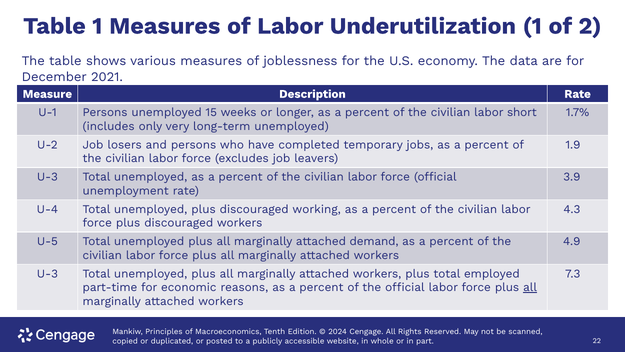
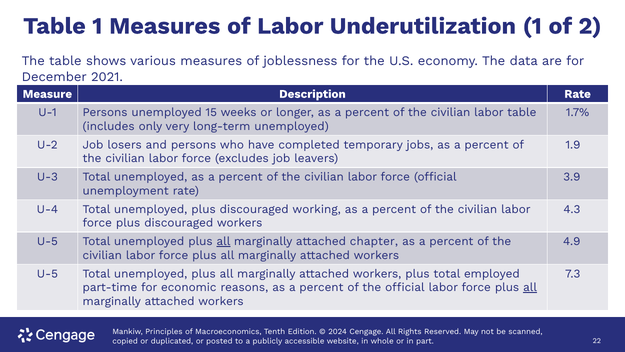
labor short: short -> table (522, 112)
all underline: none -> present (223, 241)
demand: demand -> chapter (374, 241)
U-3: U-3 -> U-5 (47, 273)
